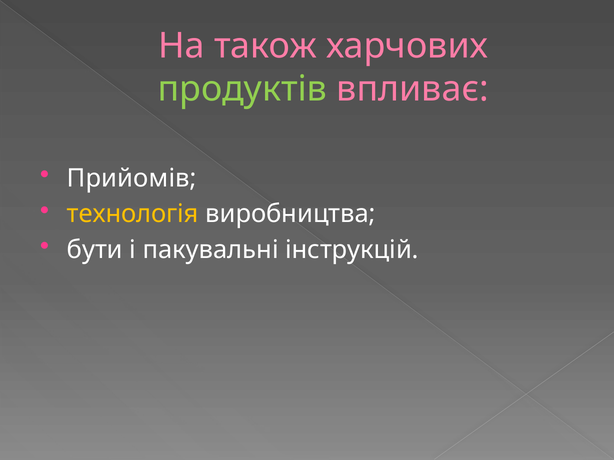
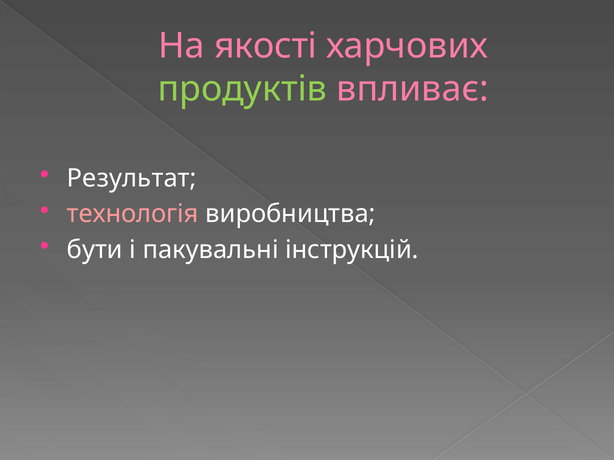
також: також -> якості (266, 46)
Прийомів: Прийомів -> Результат (132, 178)
технологія colour: yellow -> pink (133, 214)
